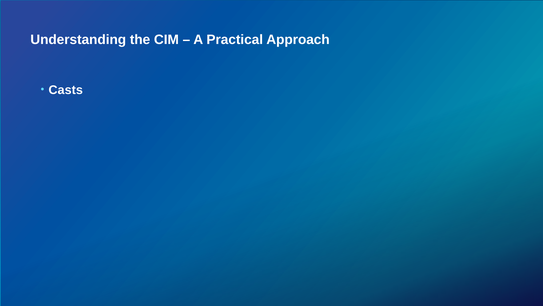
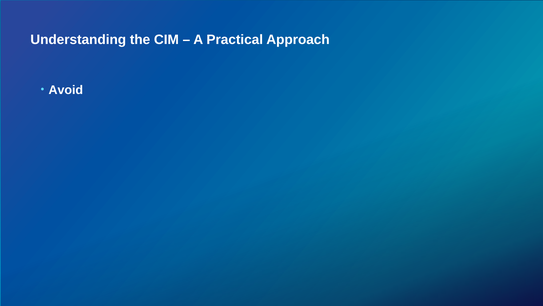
Casts: Casts -> Avoid (66, 90)
